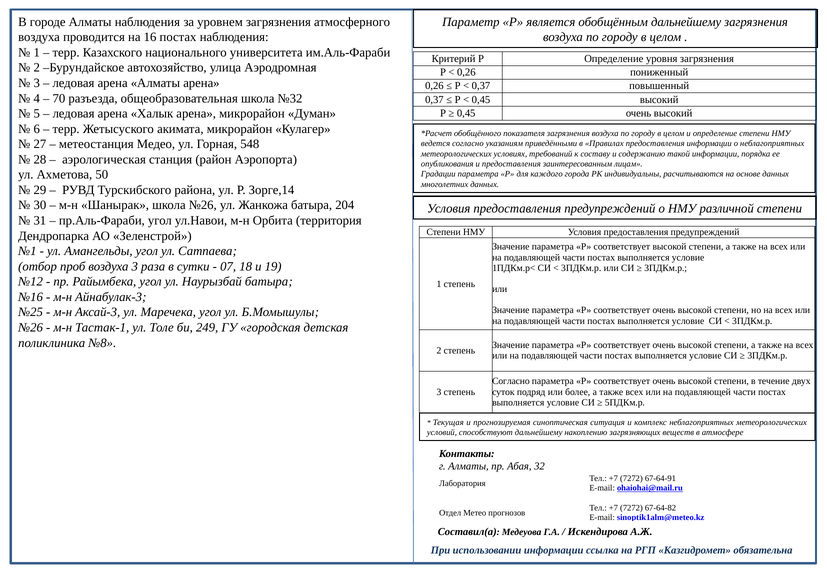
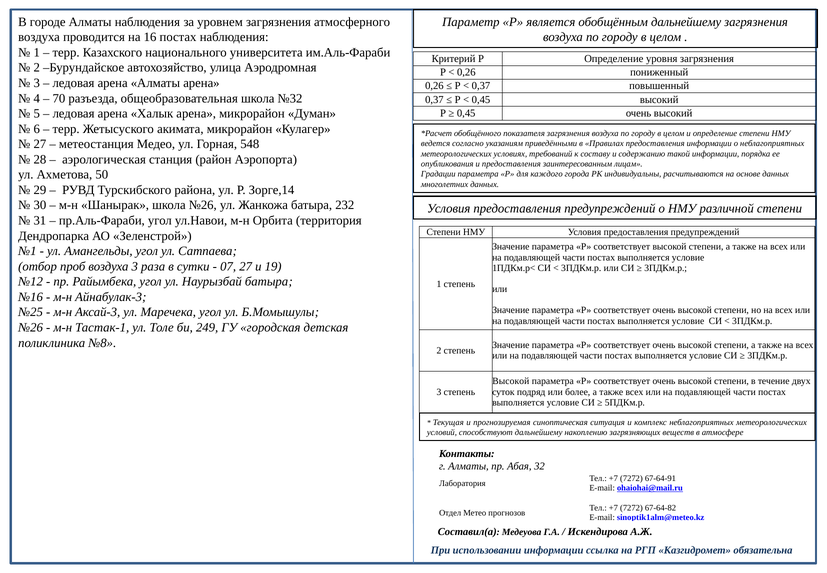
204: 204 -> 232 (345, 205)
07 18: 18 -> 27 (246, 266)
Согласно: Согласно -> Высокой (511, 381)
